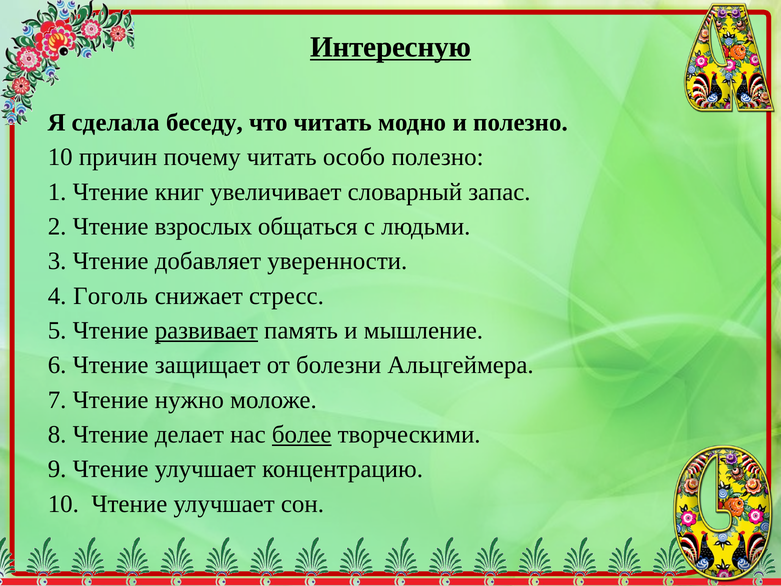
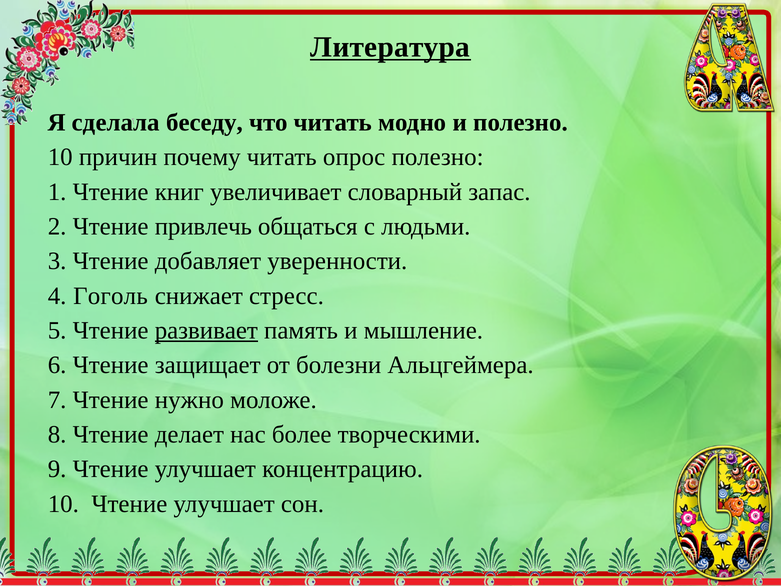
Интересную: Интересную -> Литература (390, 47)
особо: особо -> опрос (354, 157)
взрослых: взрослых -> привлечь (203, 226)
более underline: present -> none (302, 434)
